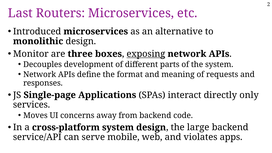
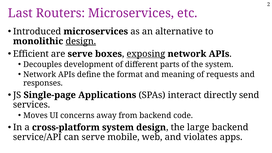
design underline: none -> present (81, 41)
Monitor: Monitor -> Efficient (31, 54)
are three: three -> serve (80, 54)
only: only -> send (249, 95)
